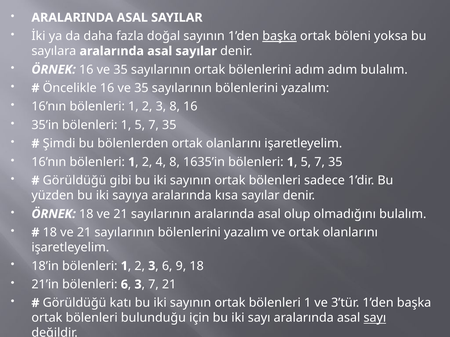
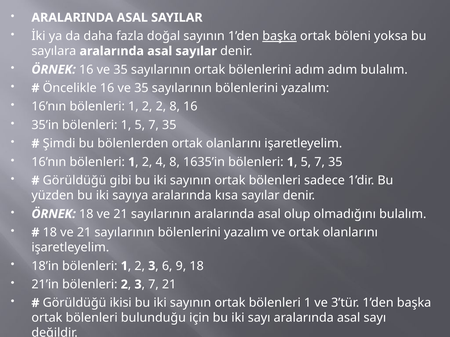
1 2 3: 3 -> 2 (161, 107)
bölenleri 6: 6 -> 2 (124, 285)
katı: katı -> ikisi (121, 303)
sayı underline: present -> none (375, 318)
